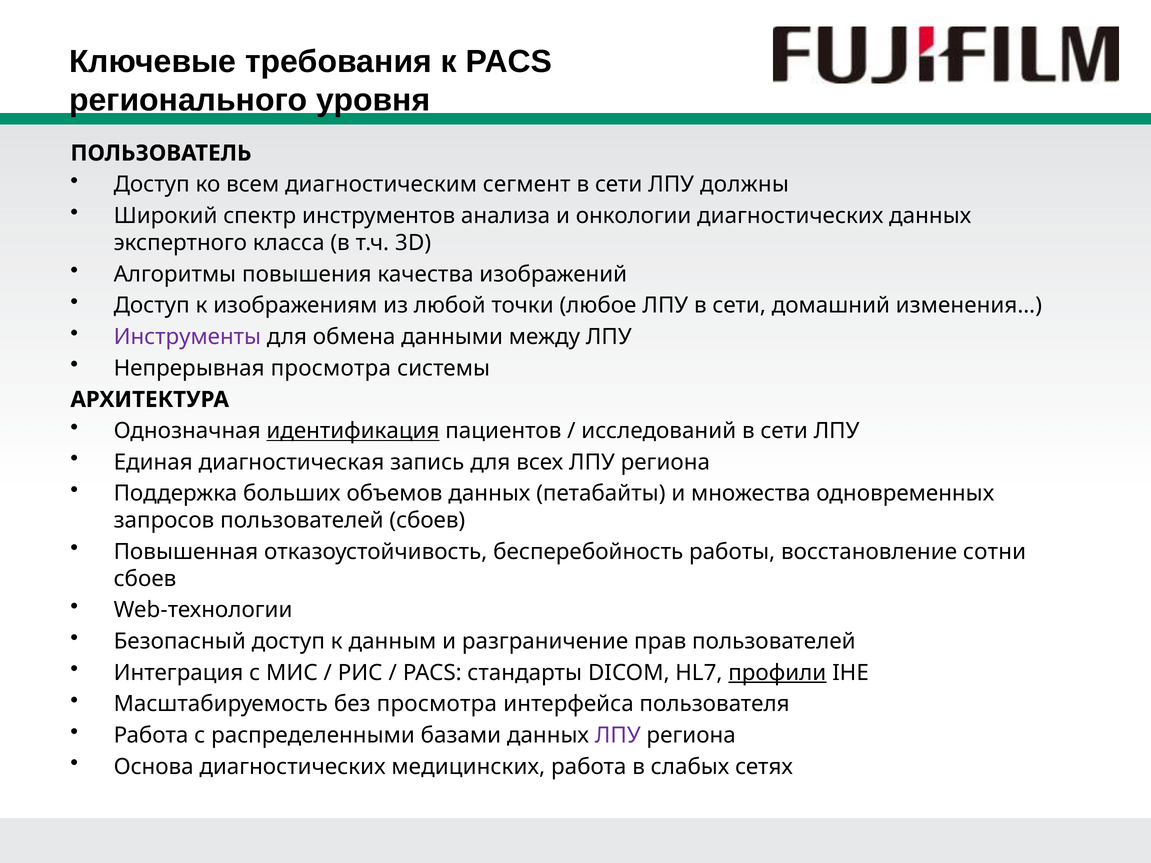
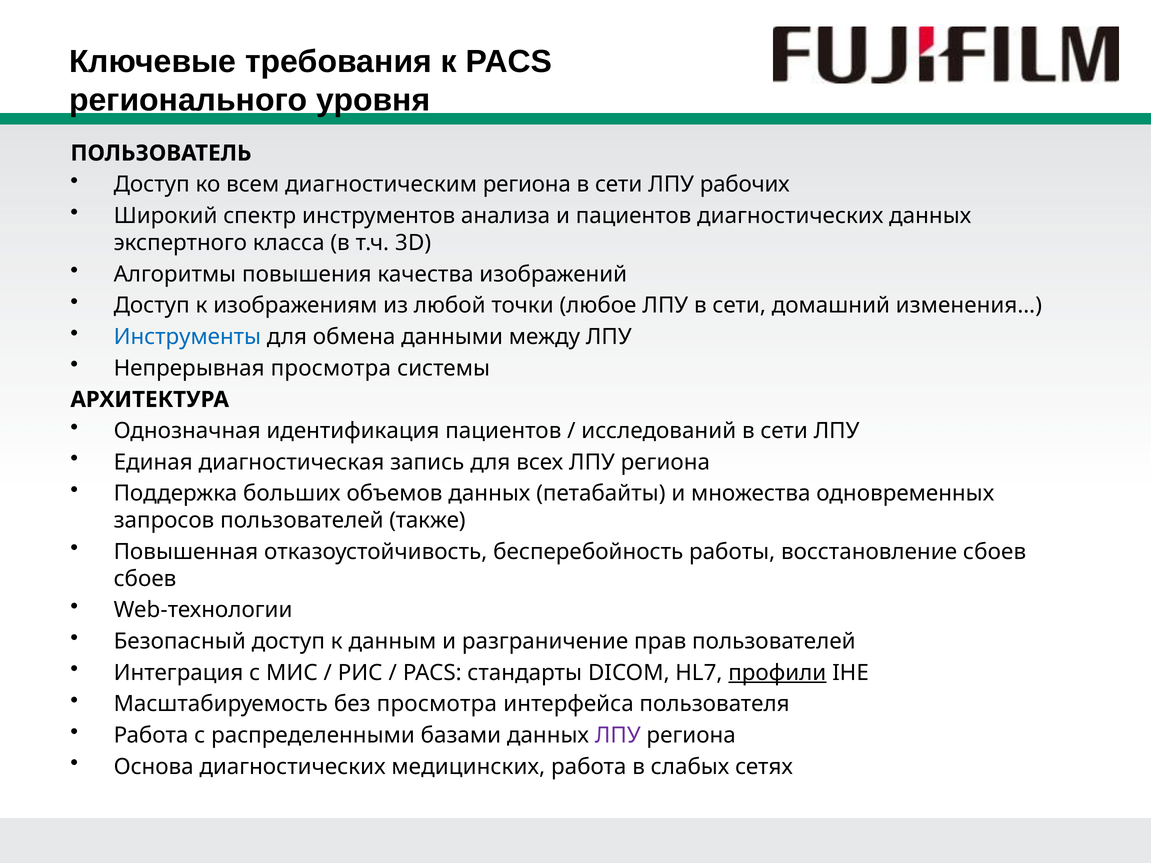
диагностическим сегмент: сегмент -> региона (527, 185)
должны: должны -> рабочих (745, 185)
и онкологии: онкологии -> пациентов (634, 216)
Инструменты colour: purple -> blue (187, 337)
идентификация underline: present -> none (353, 431)
пользователей сбоев: сбоев -> также (427, 521)
восстановление сотни: сотни -> сбоев (995, 552)
